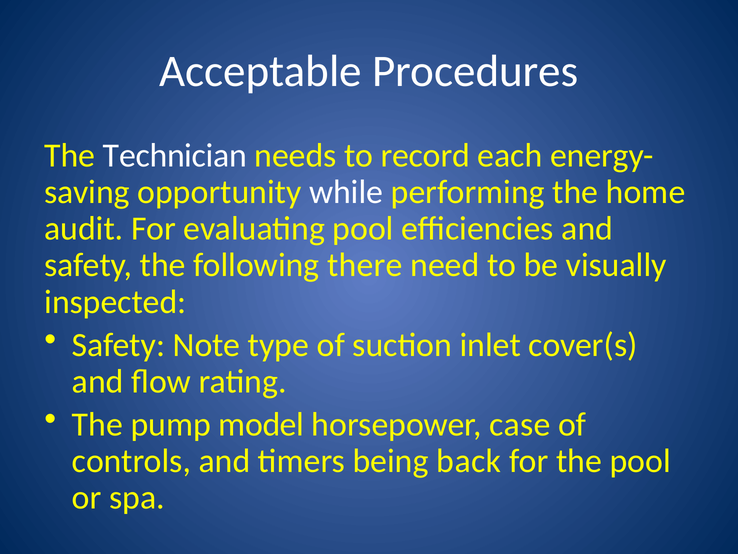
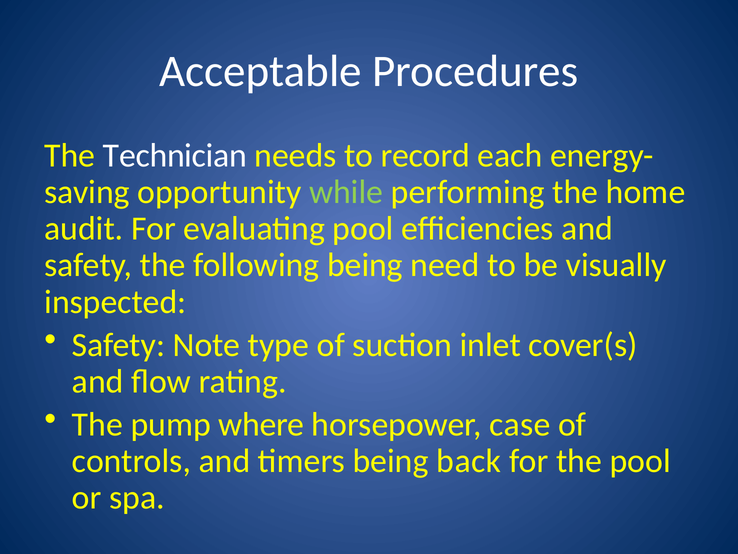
while colour: white -> light green (346, 192)
following there: there -> being (365, 265)
model: model -> where (261, 424)
